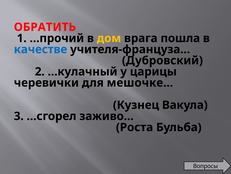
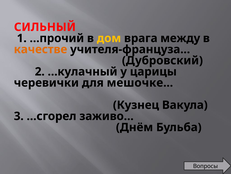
ОБРАТИТЬ: ОБРАТИТЬ -> СИЛЬНЫЙ (45, 27)
пошла: пошла -> между (180, 38)
качестве colour: blue -> orange (41, 49)
Роста: Роста -> Днём (134, 127)
